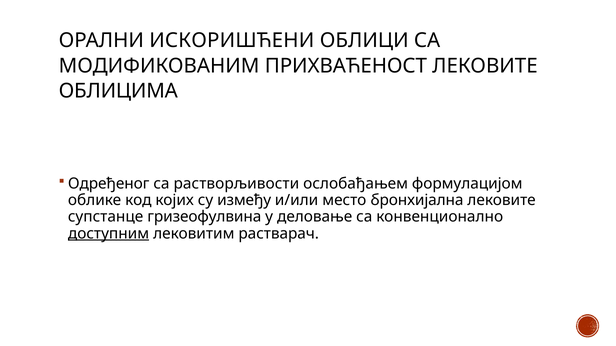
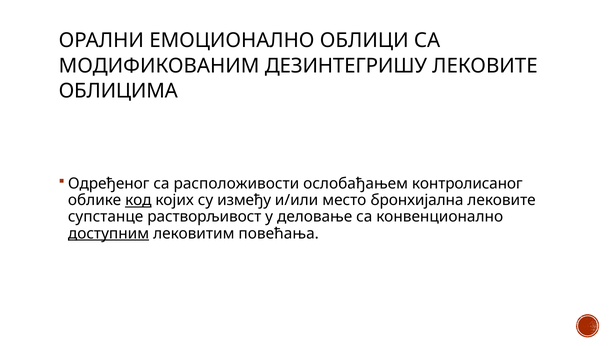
ИСКОРИШЋЕНИ: ИСКОРИШЋЕНИ -> ЕМОЦИОНАЛНО (232, 41)
ПРИХВАЋЕНОСТ: ПРИХВАЋЕНОСТ -> ДЕЗИНТЕГРИШУ (346, 66)
растворљивости: растворљивости -> расположивости (236, 184)
формулацијом: формулацијом -> контролисаног (467, 184)
код underline: none -> present (138, 201)
гризеофулвина: гризеофулвина -> растворљивост (204, 217)
растварач: растварач -> повећања (279, 234)
